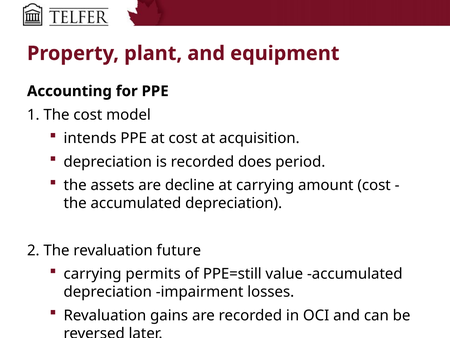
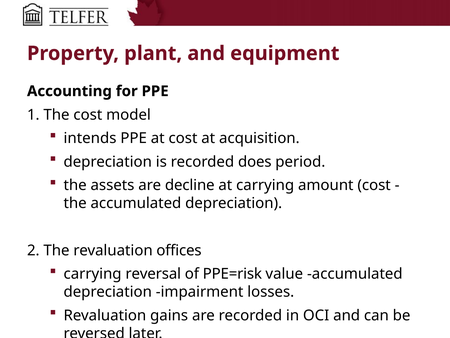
future: future -> offices (179, 250)
permits: permits -> reversal (153, 273)
PPE=still: PPE=still -> PPE=risk (232, 273)
